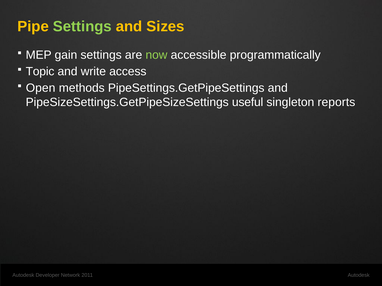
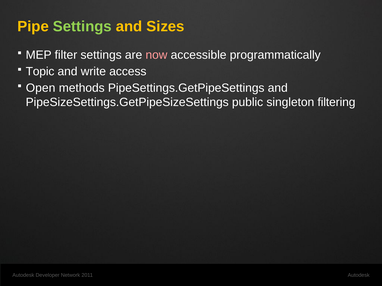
gain: gain -> filter (66, 55)
now colour: light green -> pink (156, 55)
useful: useful -> public (248, 102)
reports: reports -> filtering (336, 102)
